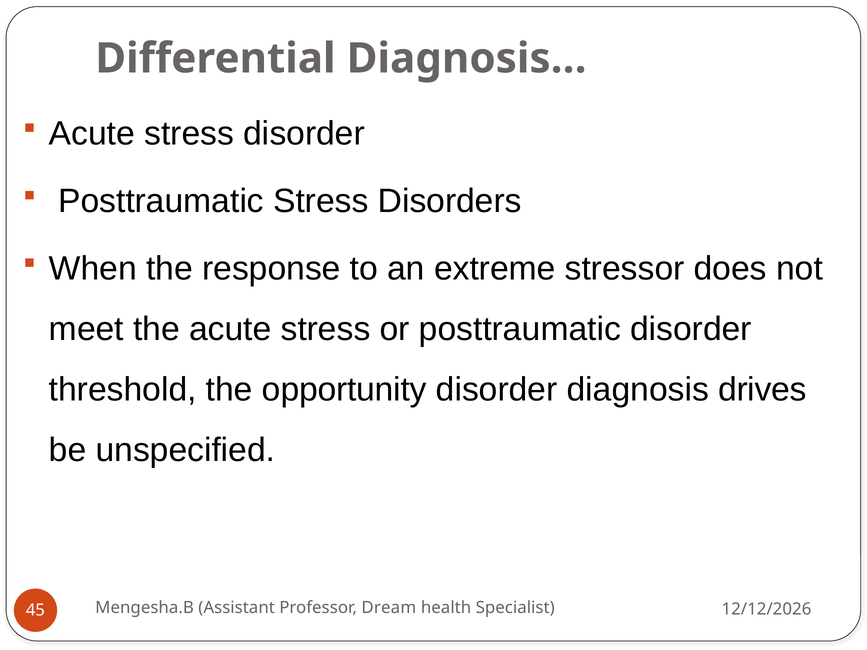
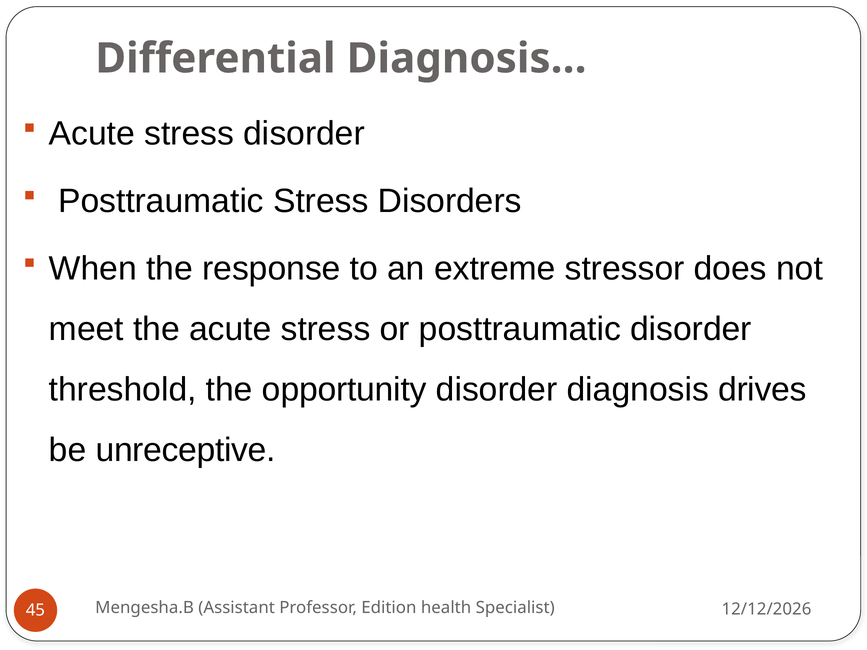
unspecified: unspecified -> unreceptive (186, 450)
Dream: Dream -> Edition (389, 608)
